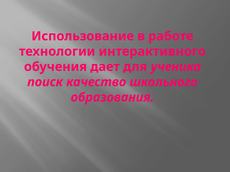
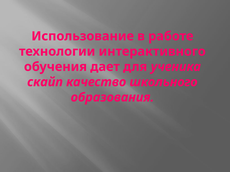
поиск: поиск -> скайп (45, 82)
